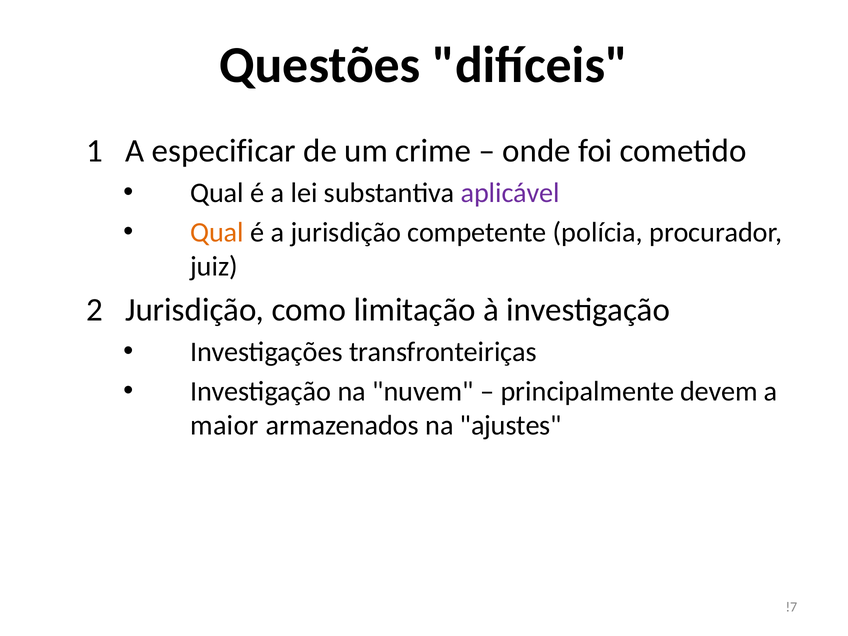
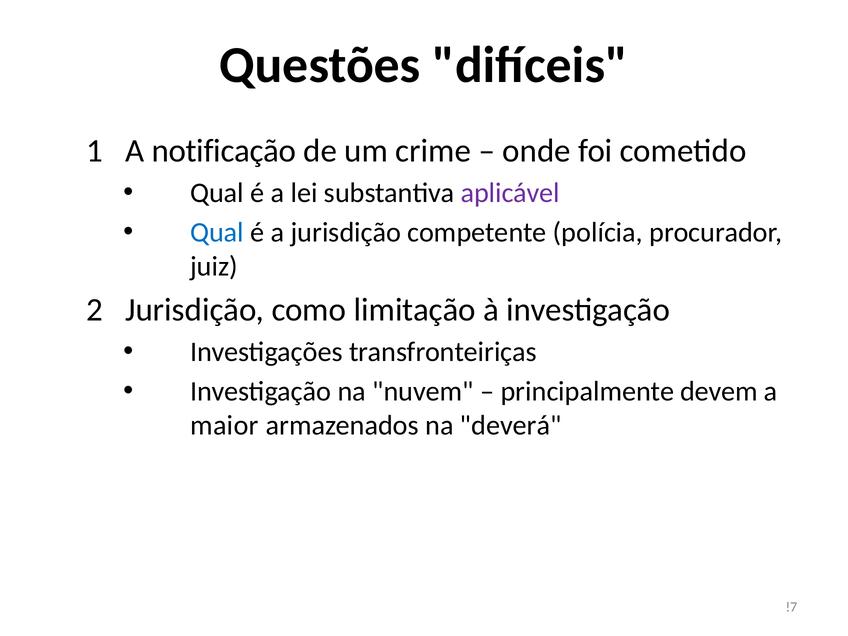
especificar: especificar -> notificação (224, 151)
Qual colour: orange -> blue (217, 232)
ajustes: ajustes -> deverá (511, 426)
